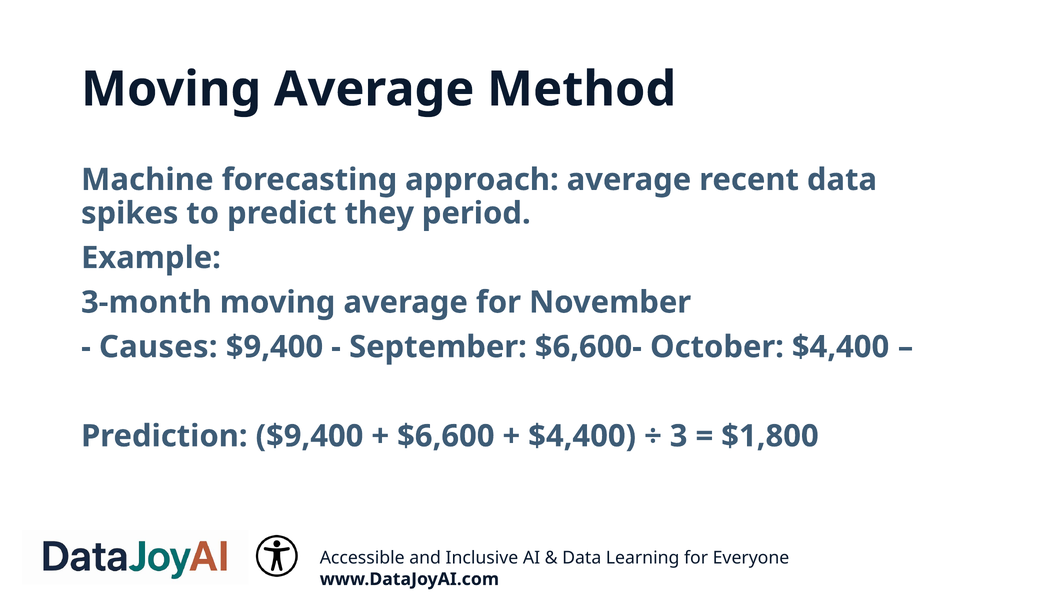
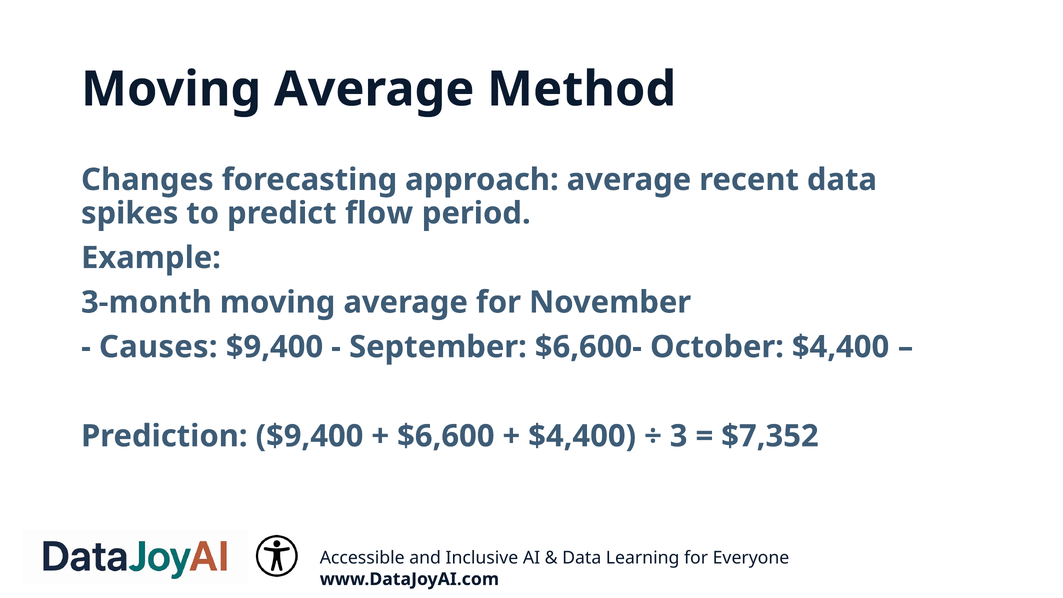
Machine: Machine -> Changes (147, 180)
they: they -> flow (379, 213)
$1,800: $1,800 -> $7,352 (770, 436)
